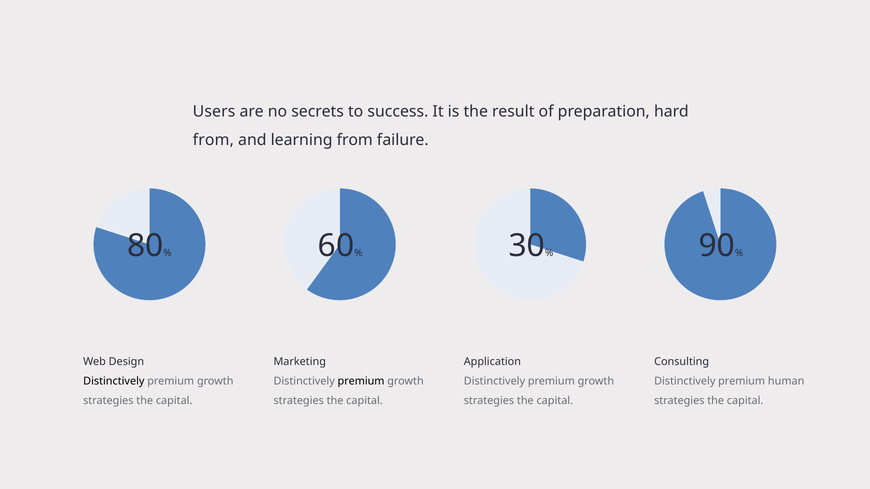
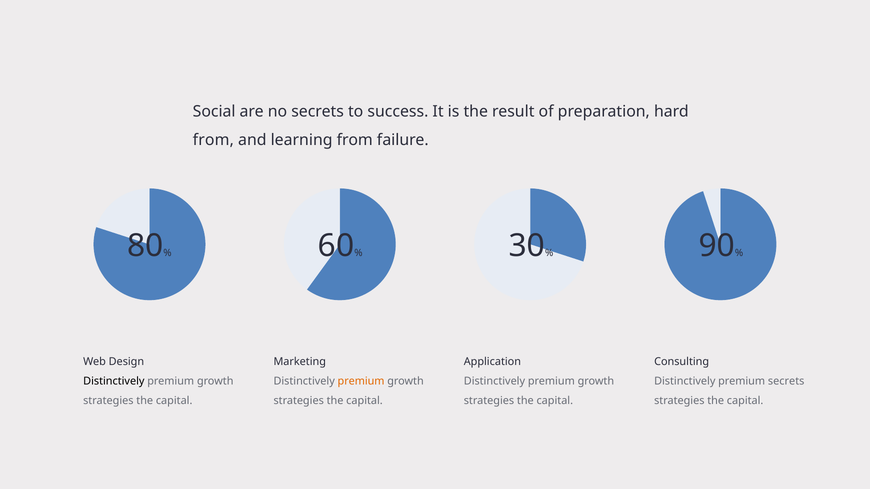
Users: Users -> Social (214, 111)
premium colour: black -> orange (361, 381)
premium human: human -> secrets (786, 381)
